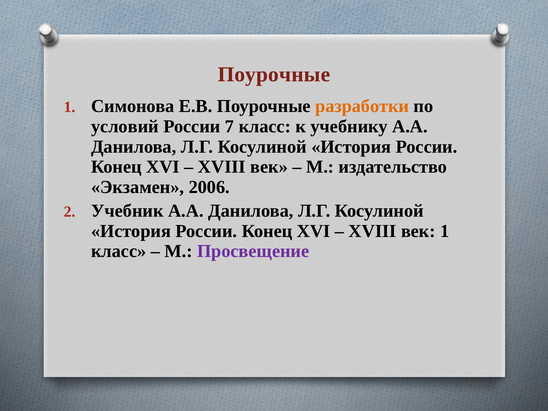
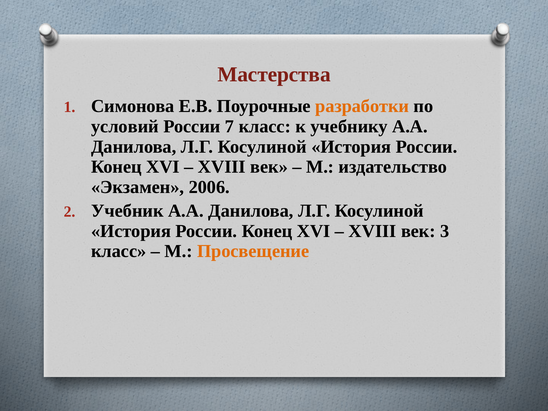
Поурочные: Поурочные -> Мастерства (274, 75)
век 1: 1 -> 3 (445, 231)
Просвещение colour: purple -> orange (253, 251)
